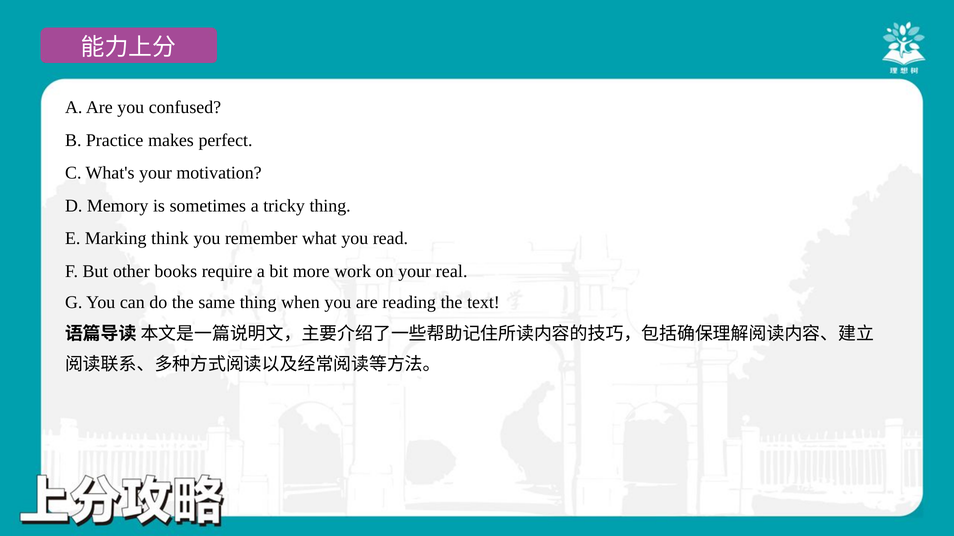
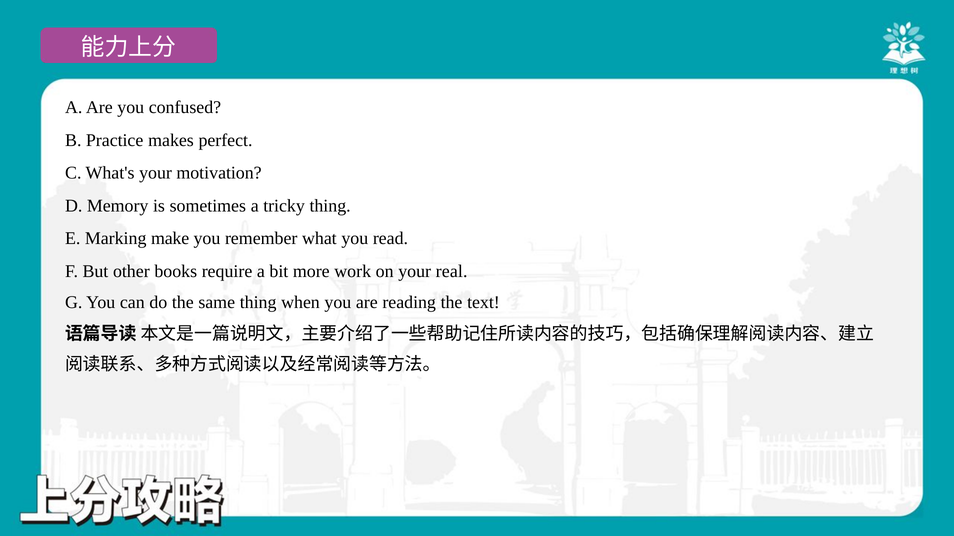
think: think -> make (170, 239)
